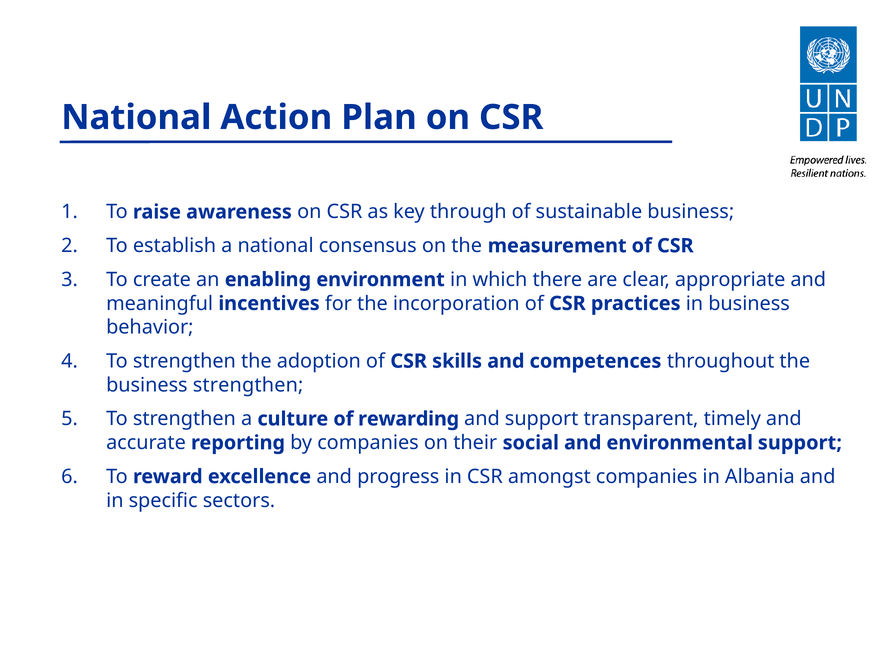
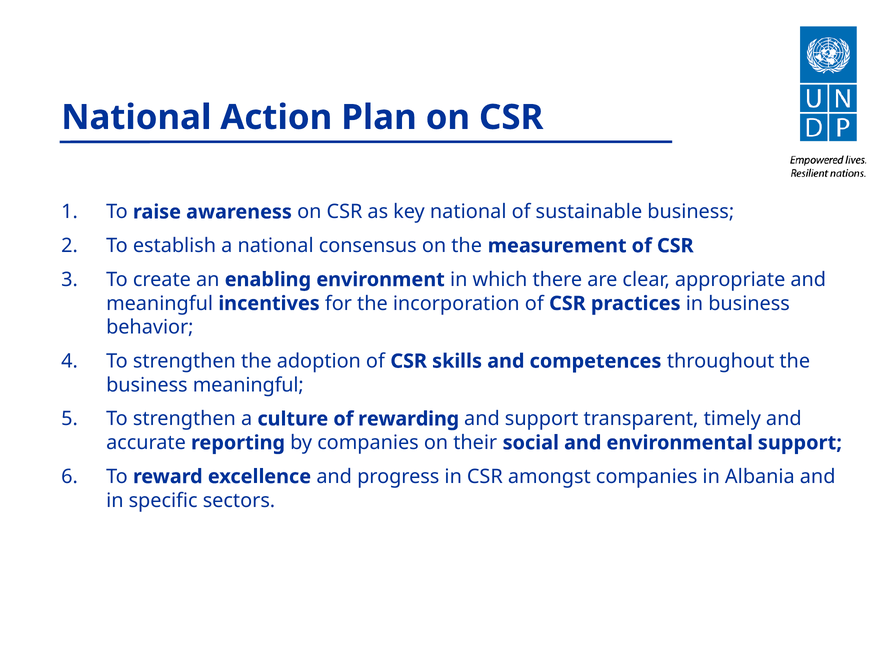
key through: through -> national (468, 212)
business strengthen: strengthen -> meaningful (248, 385)
